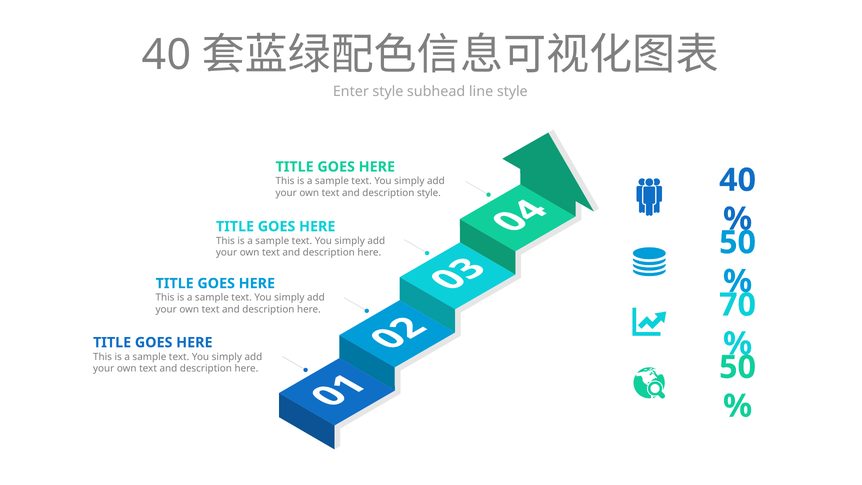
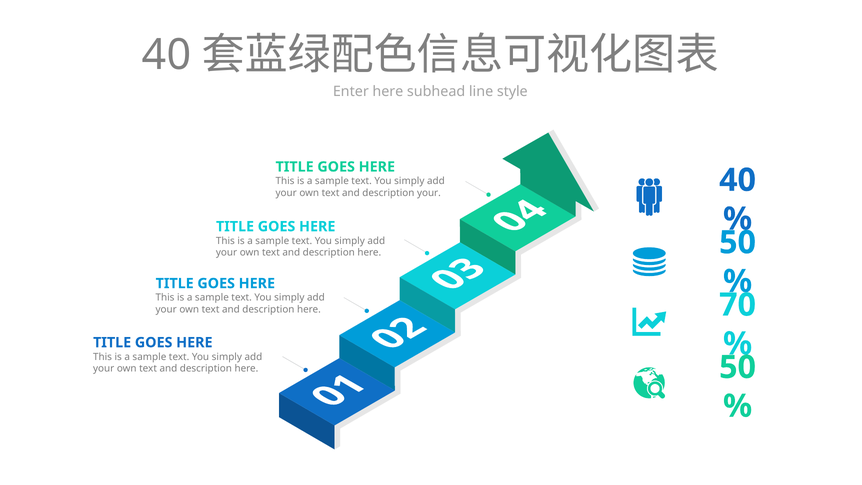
Enter style: style -> here (388, 91)
description style: style -> your (429, 193)
